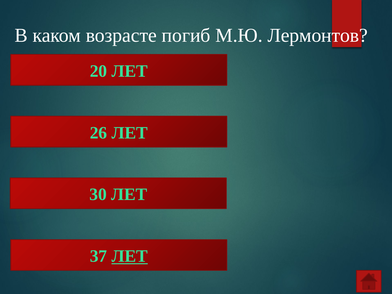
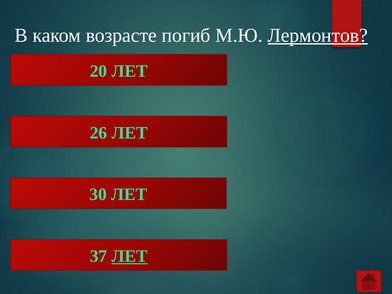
Лермонтов underline: none -> present (318, 35)
